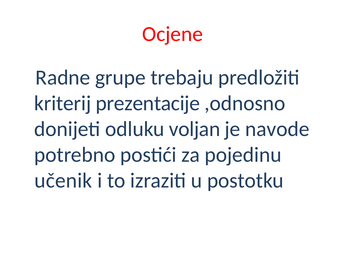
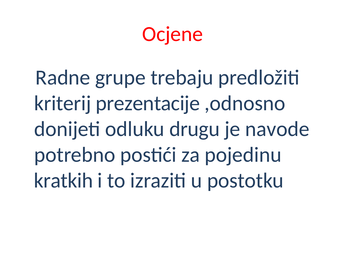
voljan: voljan -> drugu (195, 129)
učenik: učenik -> kratkih (63, 180)
